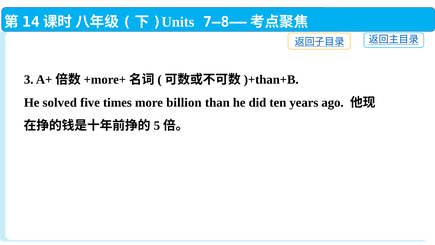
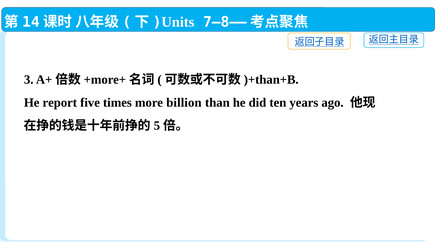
solved: solved -> report (60, 103)
